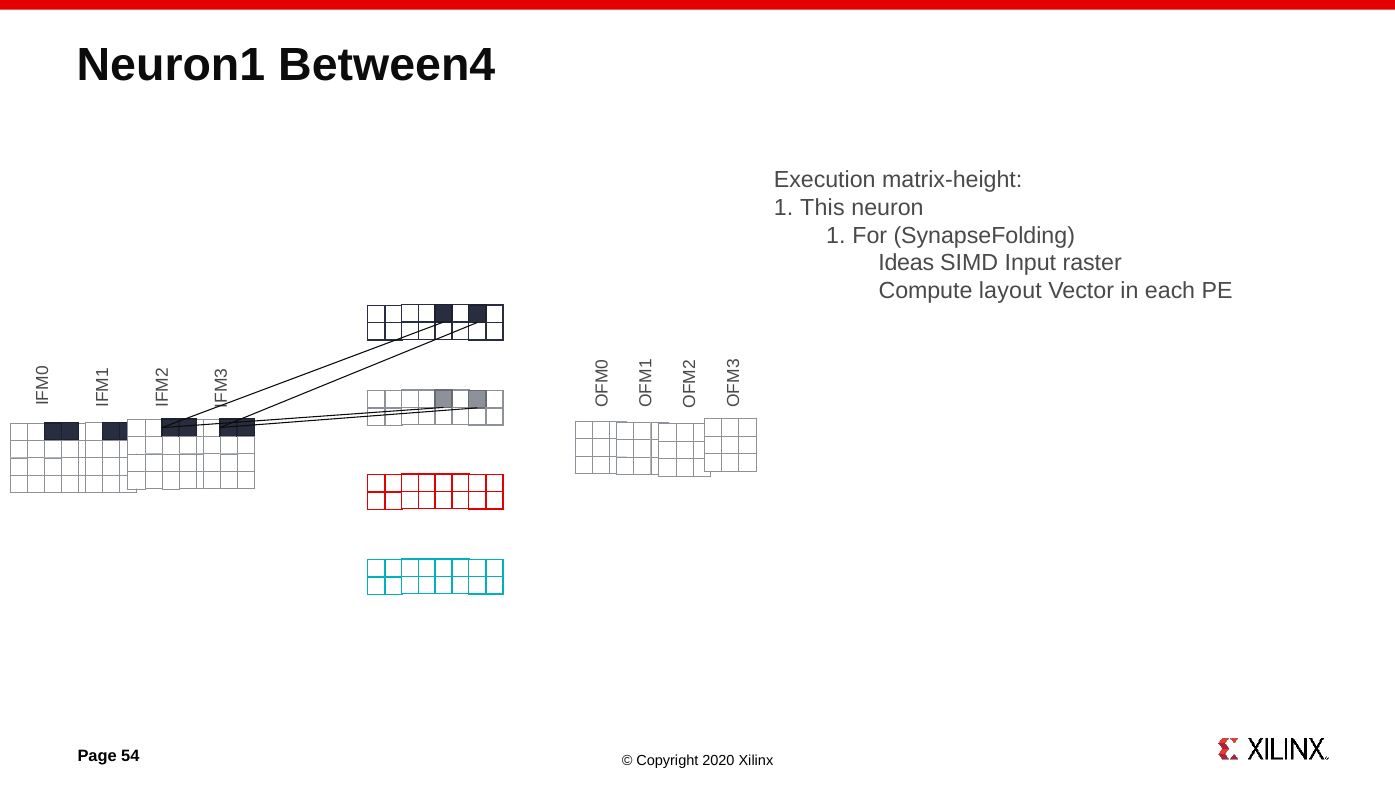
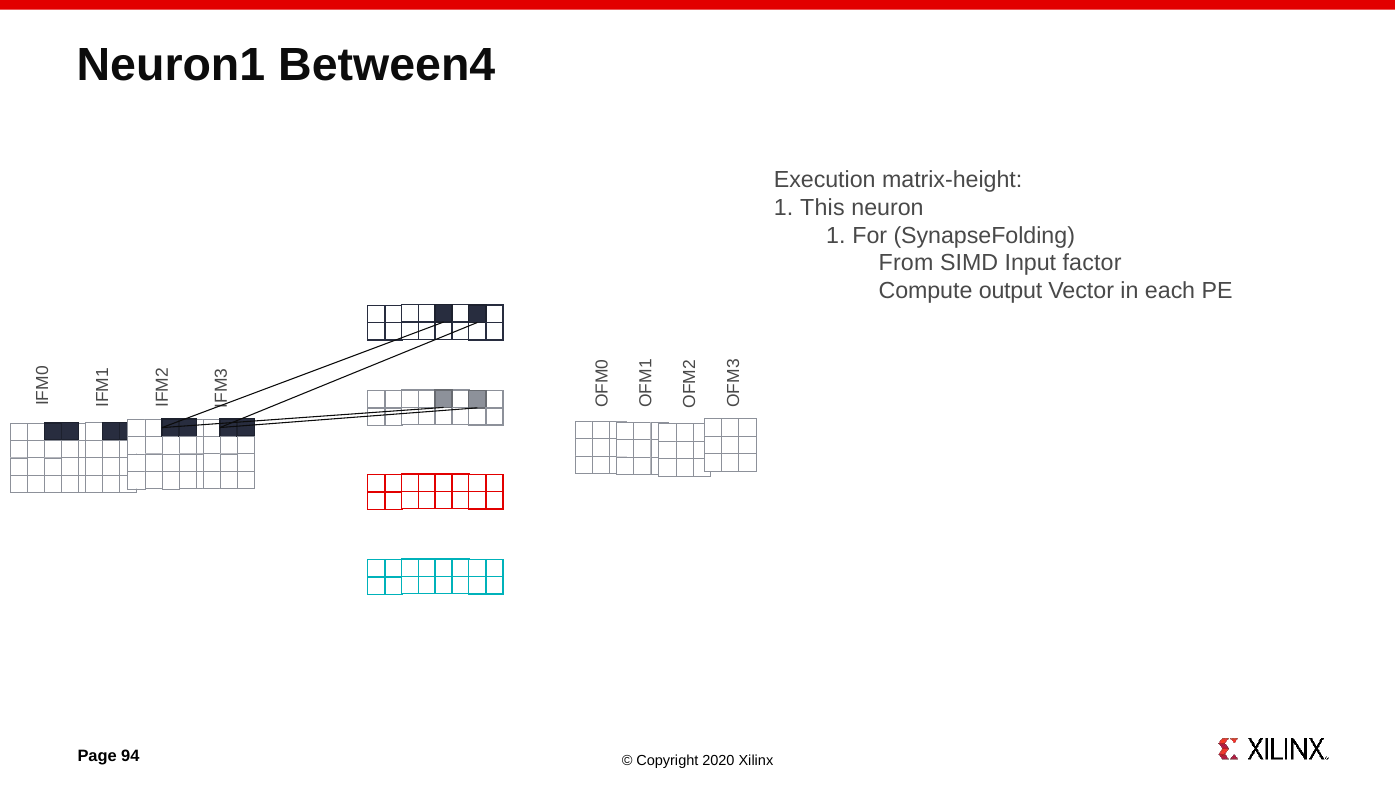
Ideas: Ideas -> From (906, 263)
raster: raster -> factor (1092, 263)
layout: layout -> output (1011, 291)
54: 54 -> 94 (130, 756)
